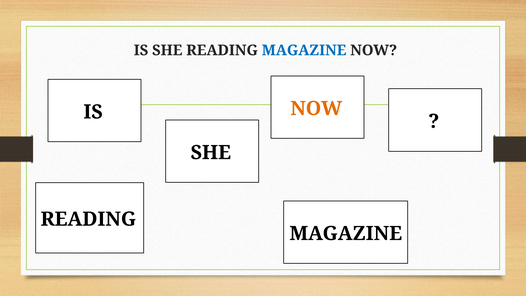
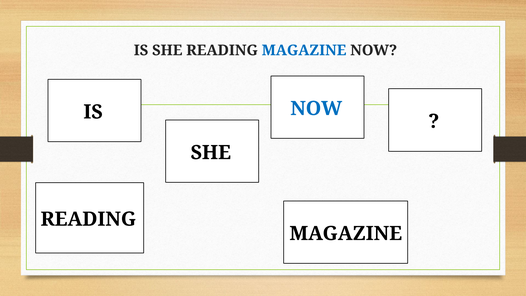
NOW colour: orange -> blue (316, 108)
